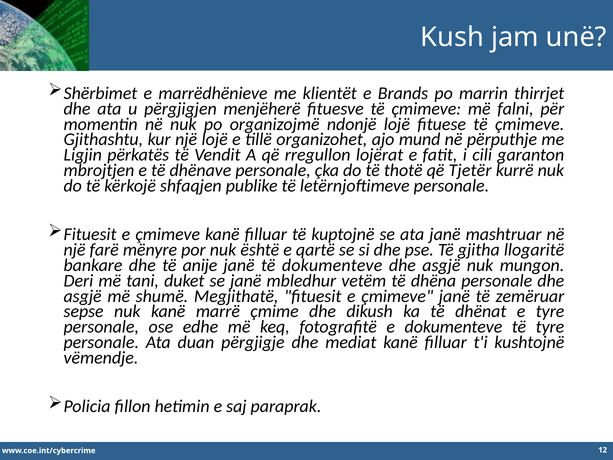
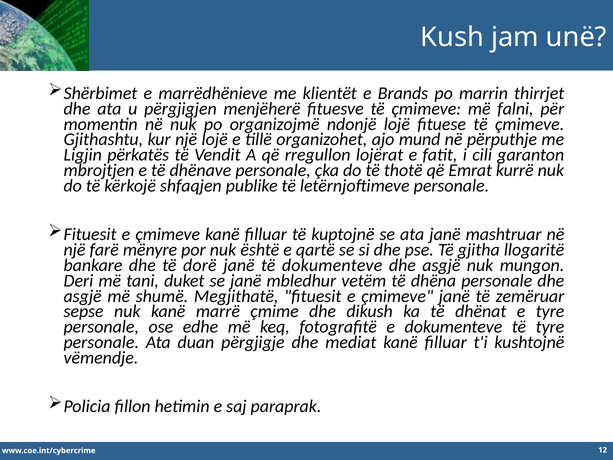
Tjetër: Tjetër -> Emrat (470, 170)
anije: anije -> dorë (200, 265)
